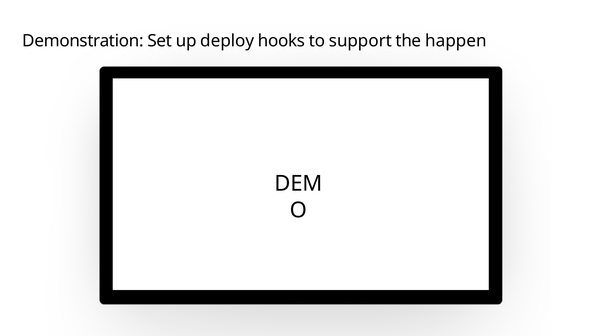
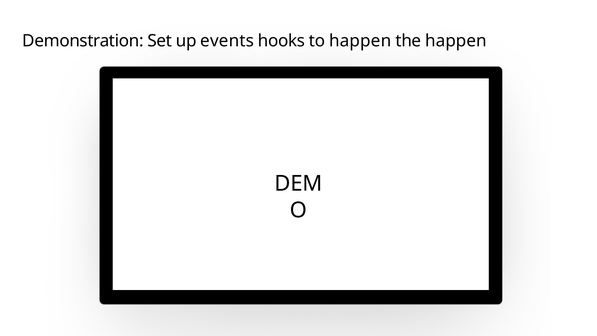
deploy: deploy -> events (227, 41)
to support: support -> happen (360, 41)
